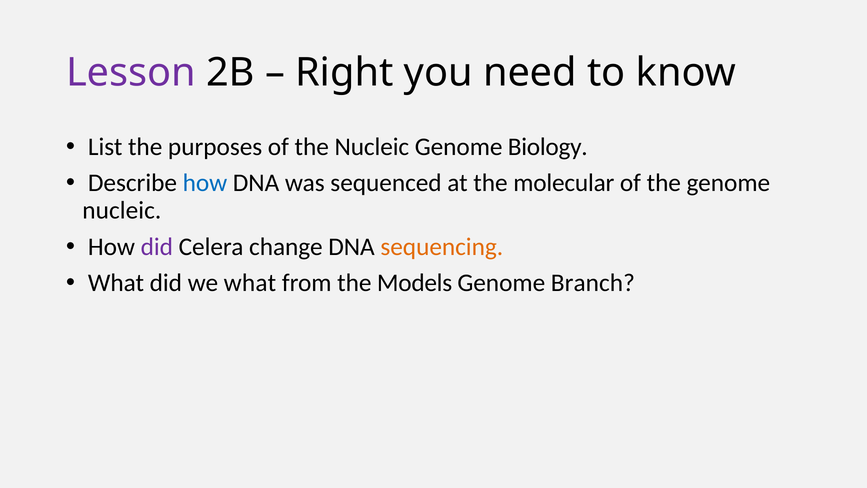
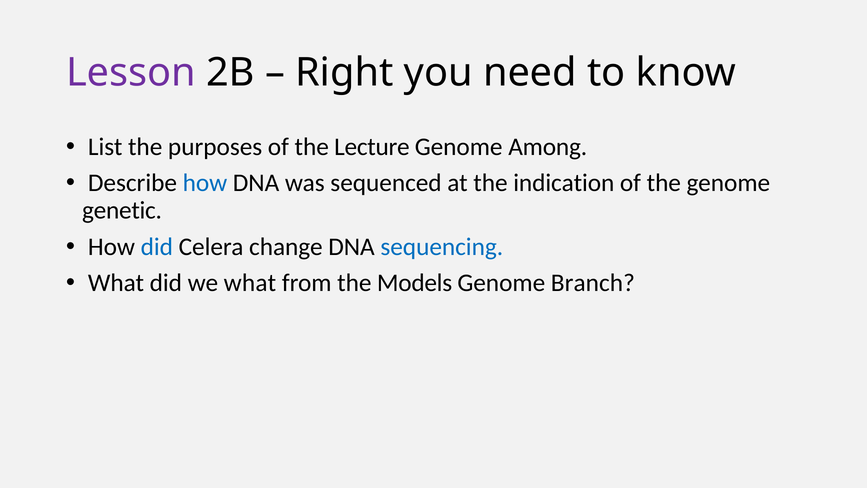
the Nucleic: Nucleic -> Lecture (372, 147)
Biology: Biology -> Among (548, 147)
molecular: molecular -> indication (564, 183)
nucleic: nucleic -> genetic (122, 210)
did colour: purple -> blue (157, 247)
sequencing colour: orange -> blue (442, 247)
